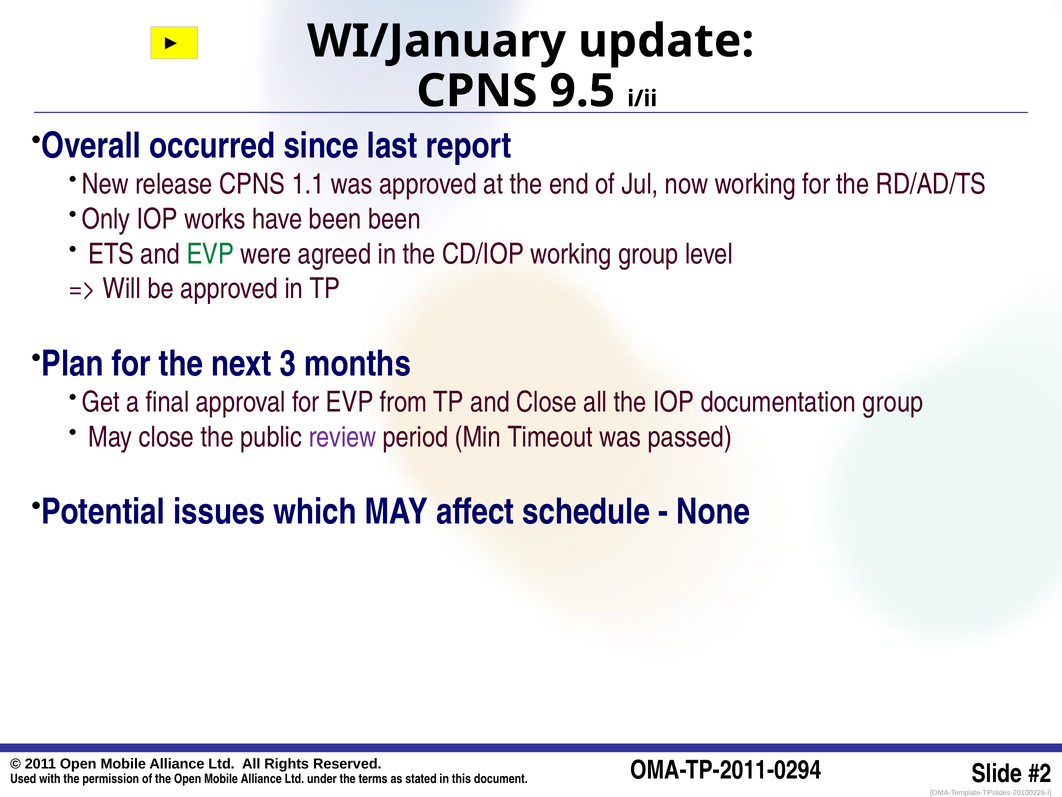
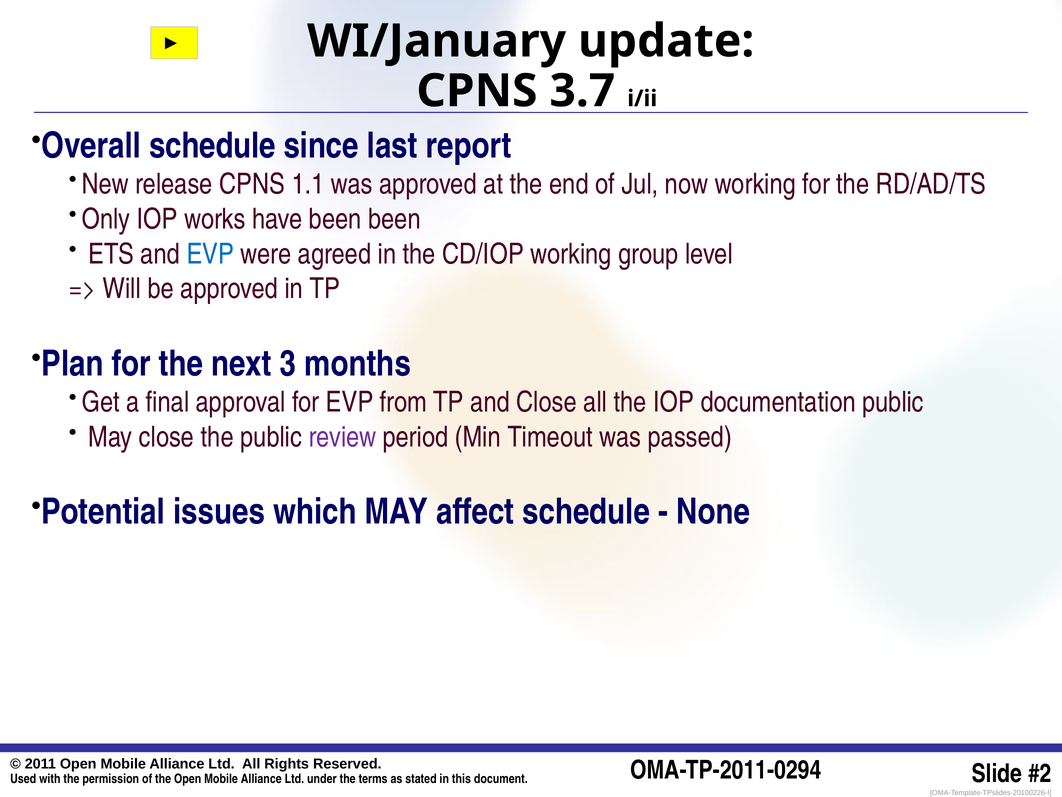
9.5: 9.5 -> 3.7 (582, 91)
Overall occurred: occurred -> schedule (212, 146)
EVP colour: green -> blue (210, 254)
documentation group: group -> public (893, 402)
